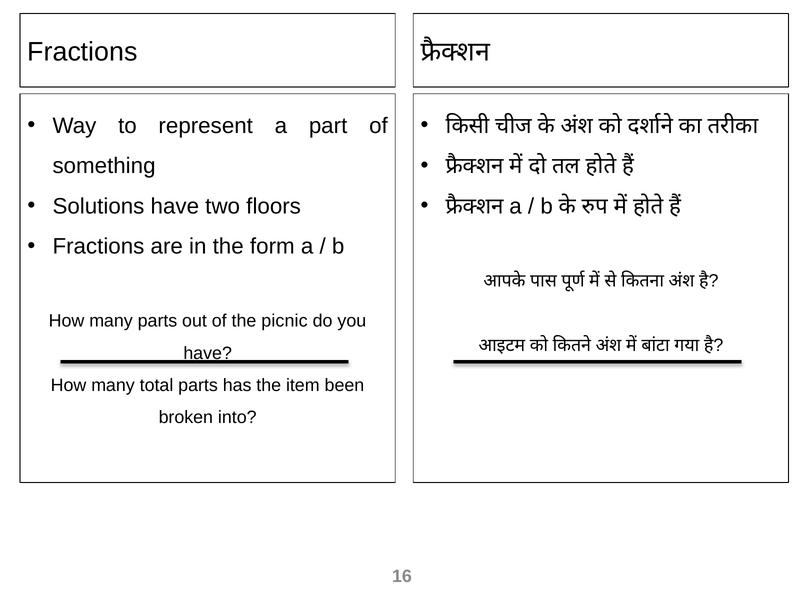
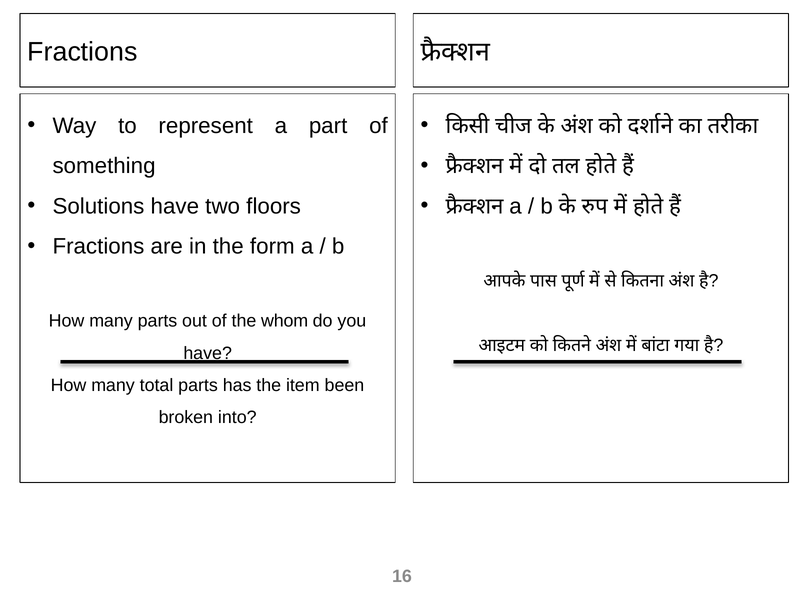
picnic: picnic -> whom (285, 321)
